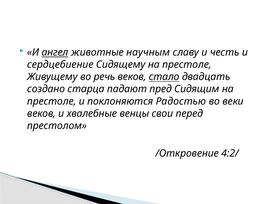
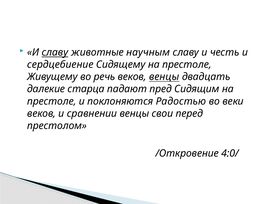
И ангел: ангел -> славу (55, 52)
веков стало: стало -> венцы (164, 77)
создано: создано -> далекие (46, 89)
хвалебные: хвалебные -> сравнении (92, 113)
4:2/: 4:2/ -> 4:0/ (230, 153)
